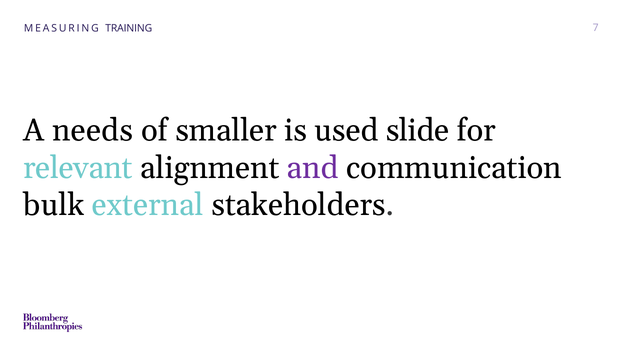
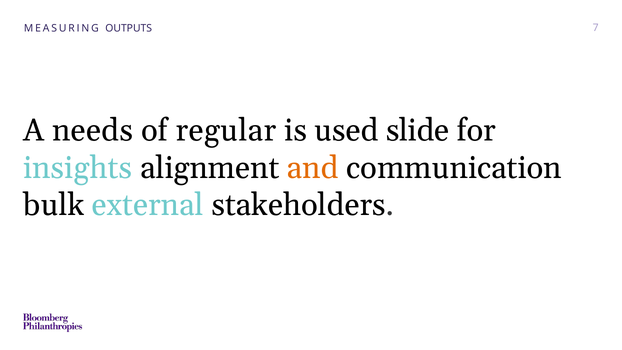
TRAINING: TRAINING -> OUTPUTS (129, 28)
smaller: smaller -> regular (226, 130)
relevant: relevant -> insights (78, 168)
and colour: purple -> orange (313, 168)
